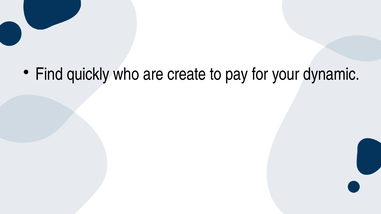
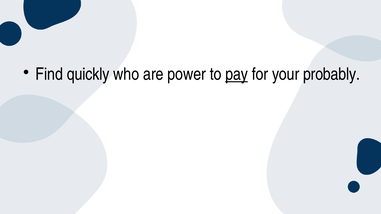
create: create -> power (187, 74)
pay underline: none -> present (237, 74)
dynamic: dynamic -> probably (331, 74)
